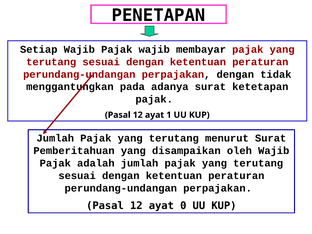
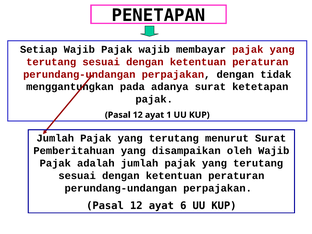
0: 0 -> 6 (183, 206)
